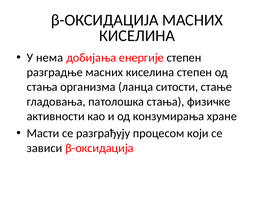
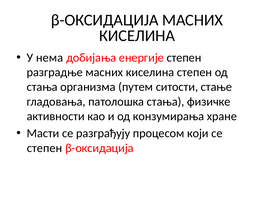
ланца: ланца -> путем (136, 87)
зависи: зависи -> степен (45, 148)
